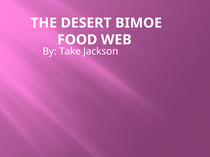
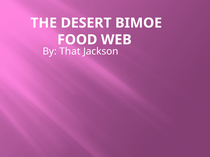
Take: Take -> That (70, 51)
